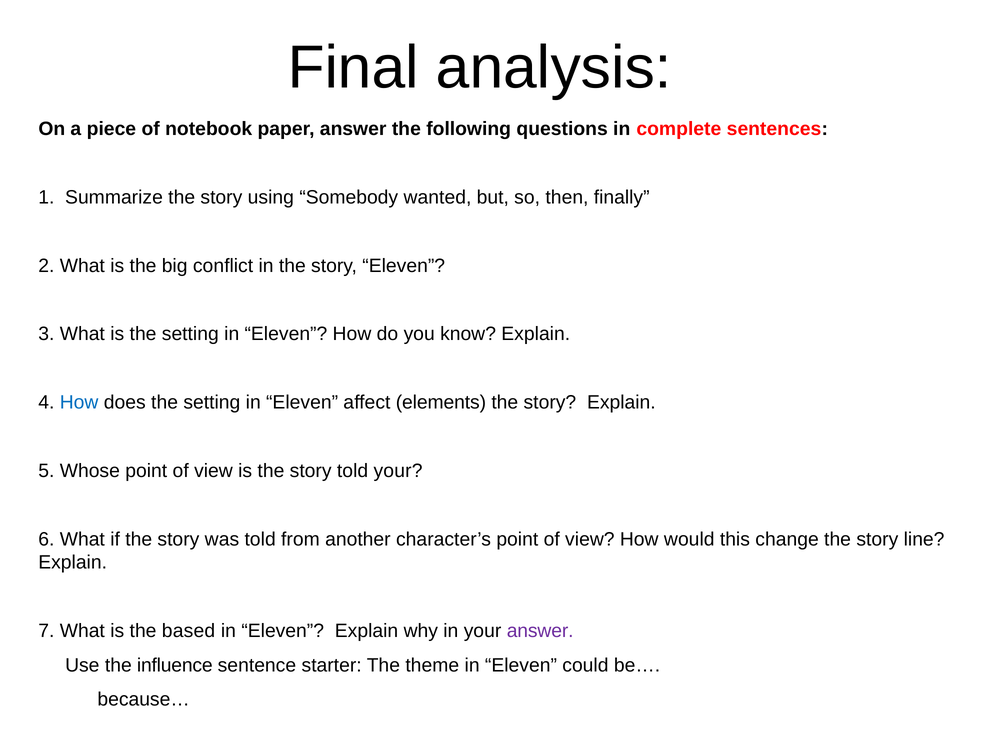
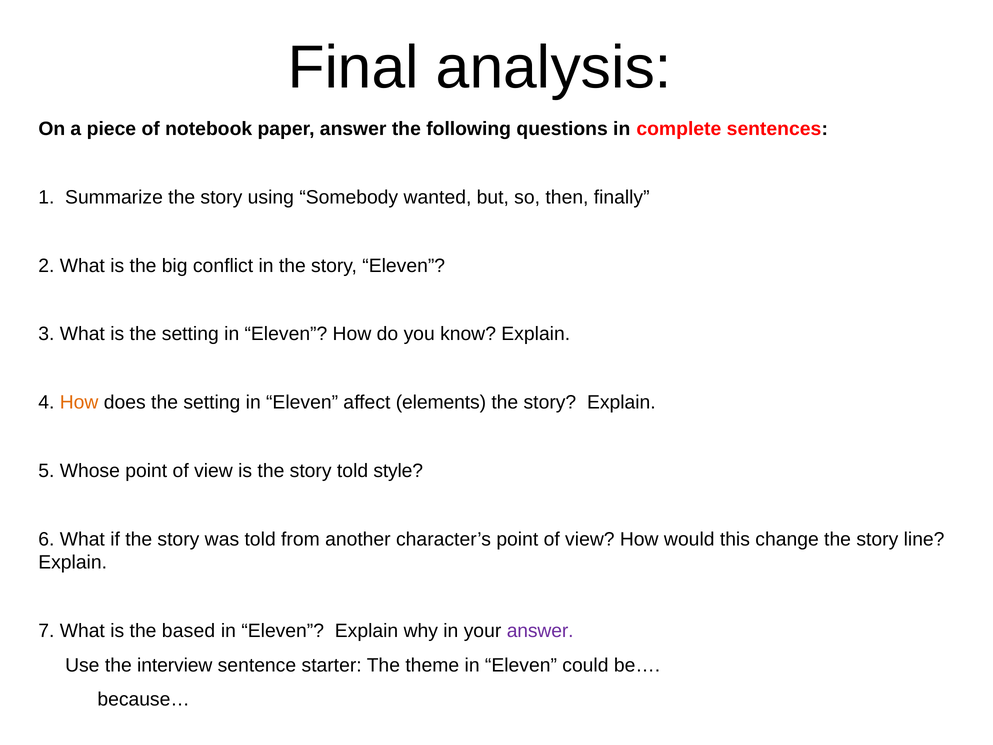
How colour: blue -> orange (79, 402)
told your: your -> style (398, 471)
influence: influence -> interview (175, 665)
